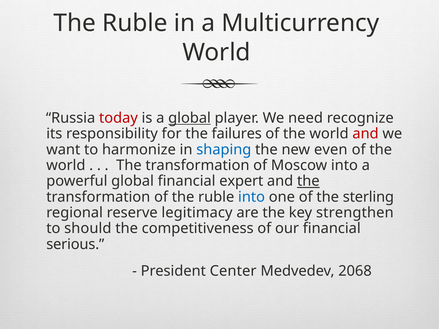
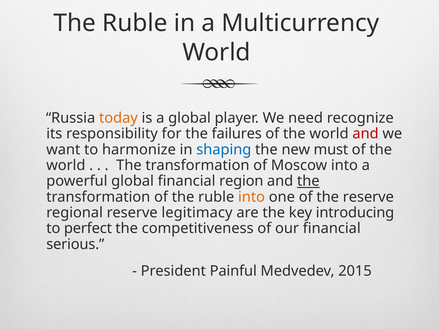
today colour: red -> orange (118, 118)
global underline: present -> none (190, 118)
even: even -> must (331, 150)
expert: expert -> region (241, 181)
into colour: blue -> orange (252, 197)
the sterling: sterling -> reserve (368, 197)
strengthen: strengthen -> introducing (355, 213)
should: should -> perfect (88, 229)
Center: Center -> Painful (233, 271)
2068: 2068 -> 2015 (355, 271)
